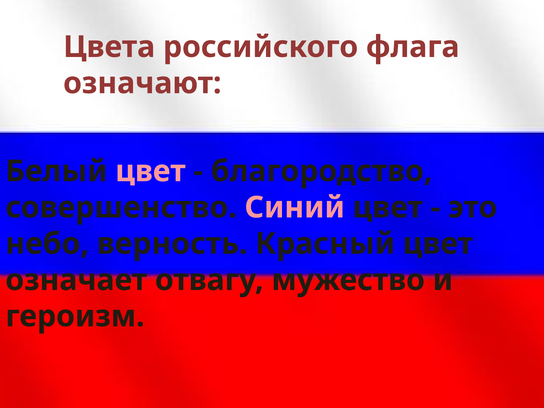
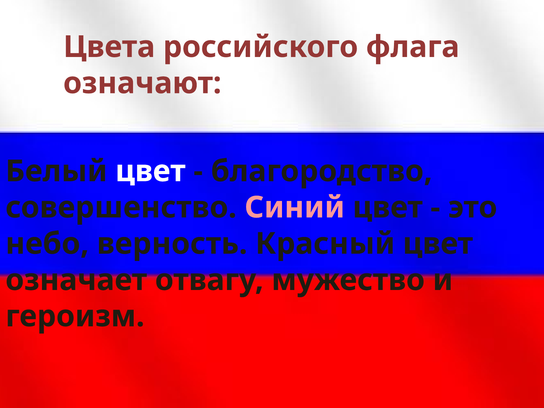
цвет colour: pink -> white (150, 171)
